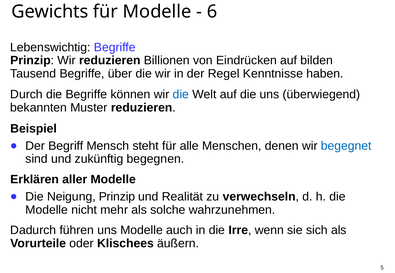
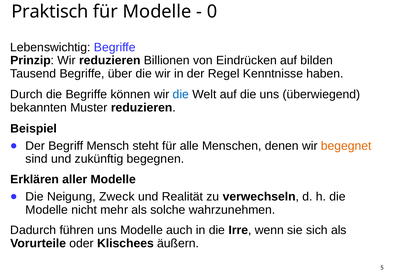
Gewichts: Gewichts -> Praktisch (50, 12)
6: 6 -> 0 (212, 12)
begegnet colour: blue -> orange (346, 146)
Neigung Prinzip: Prinzip -> Zweck (117, 197)
